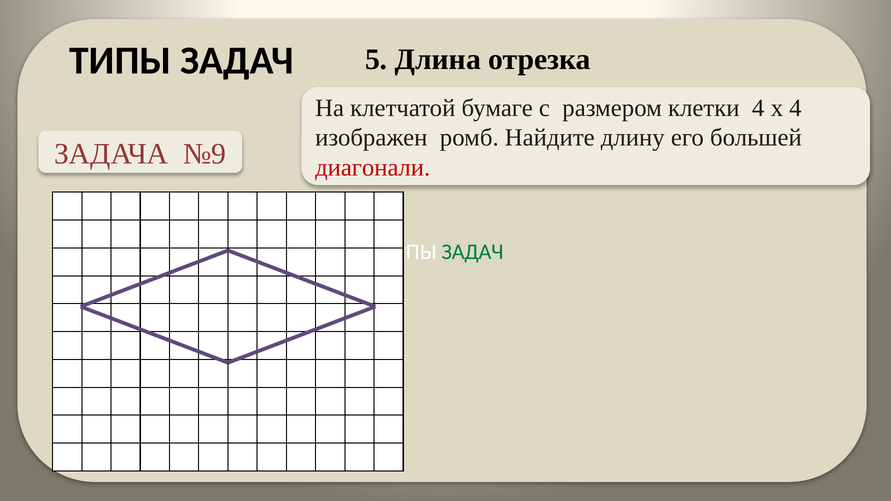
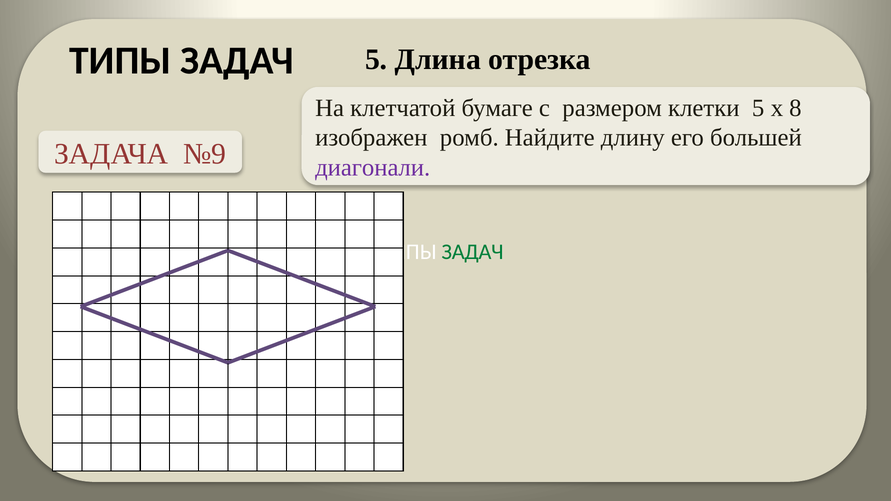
клетки 4: 4 -> 5 (758, 108)
x 4: 4 -> 8 (795, 108)
диагонали colour: red -> purple (373, 168)
